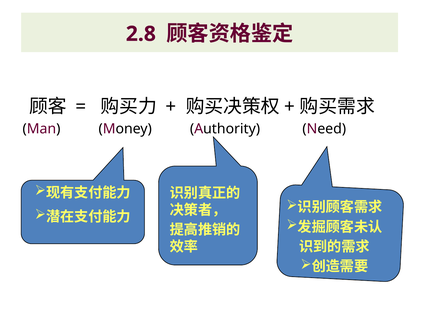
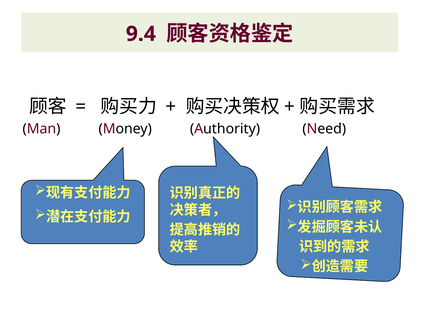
2.8: 2.8 -> 9.4 (141, 34)
